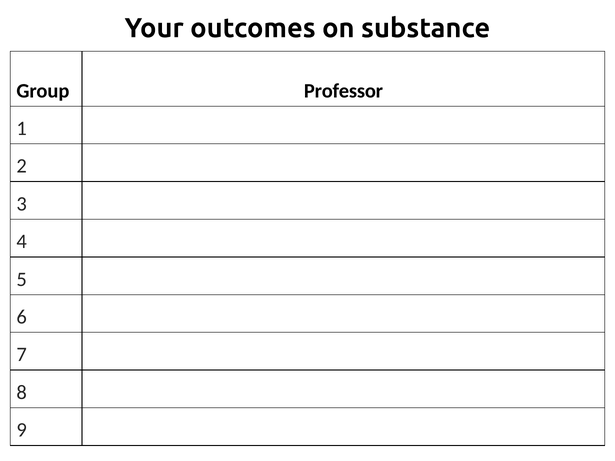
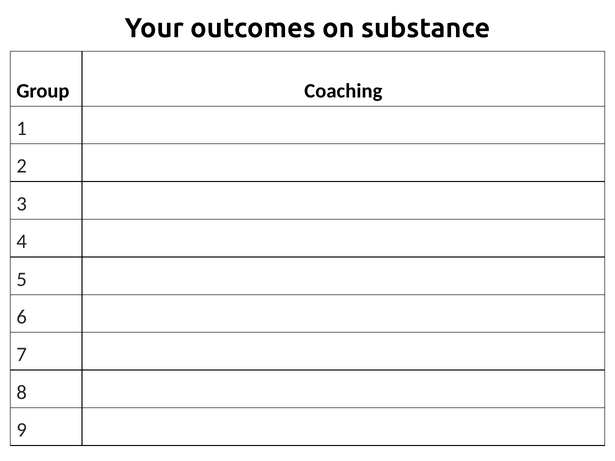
Professor: Professor -> Coaching (343, 91)
